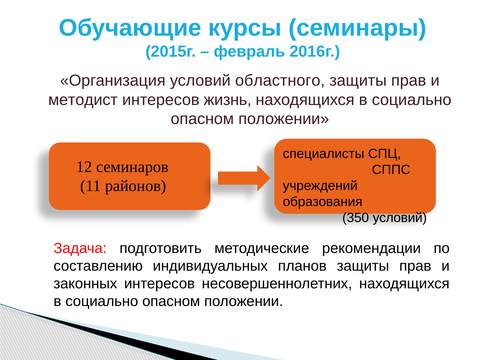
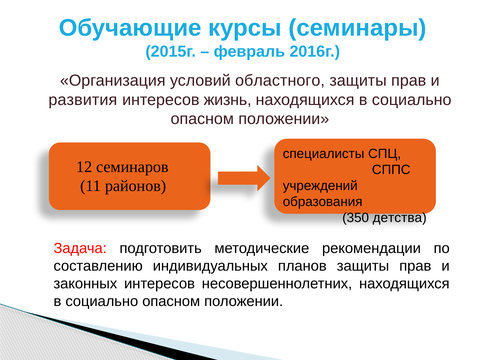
методист: методист -> развития (83, 100)
350 условий: условий -> детства (400, 218)
